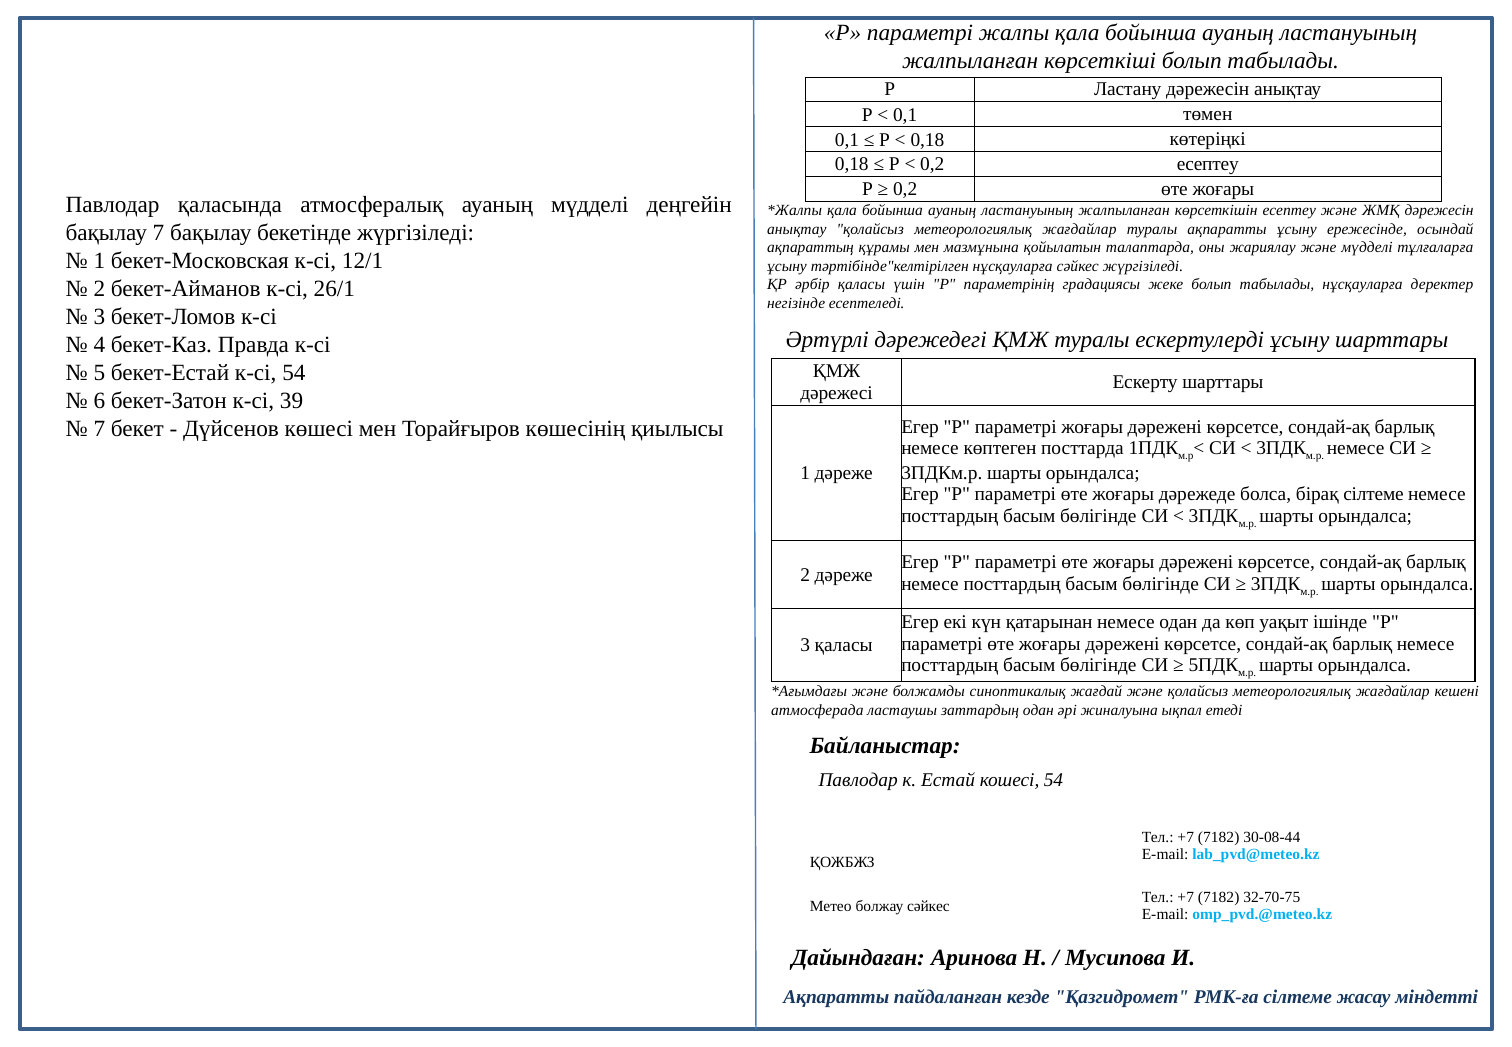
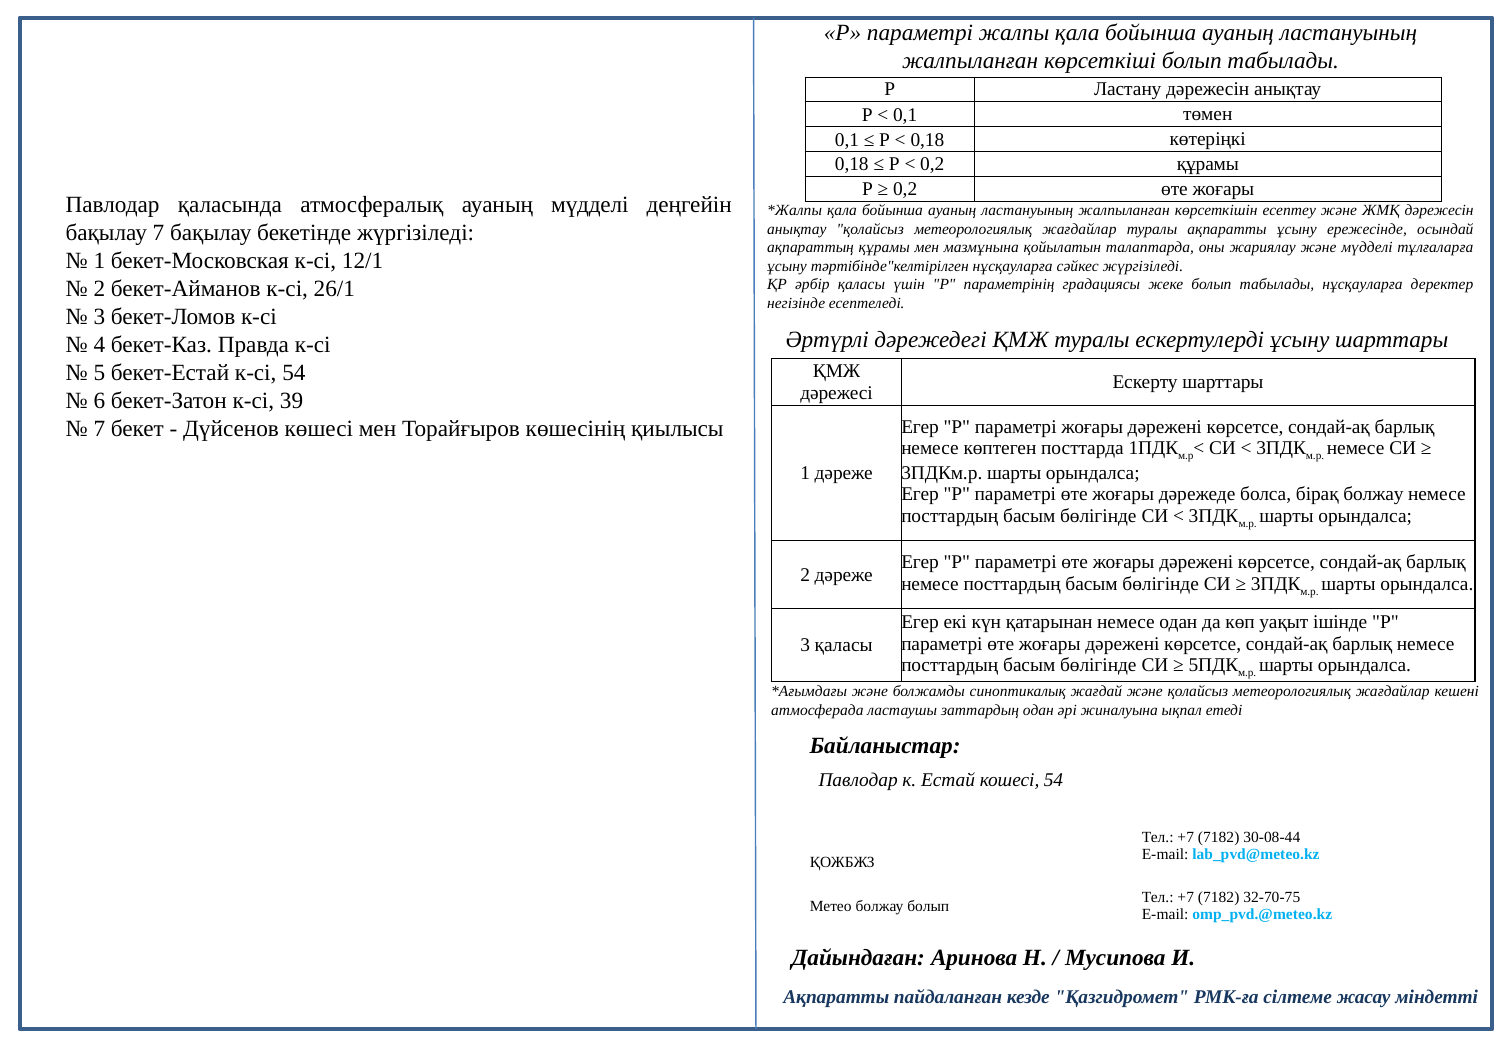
0,2 есептеу: есептеу -> құрамы (1208, 164)
бірақ сілтеме: сілтеме -> болжау (1373, 494)
болжау сәйкес: сәйкес -> болып (928, 906)
